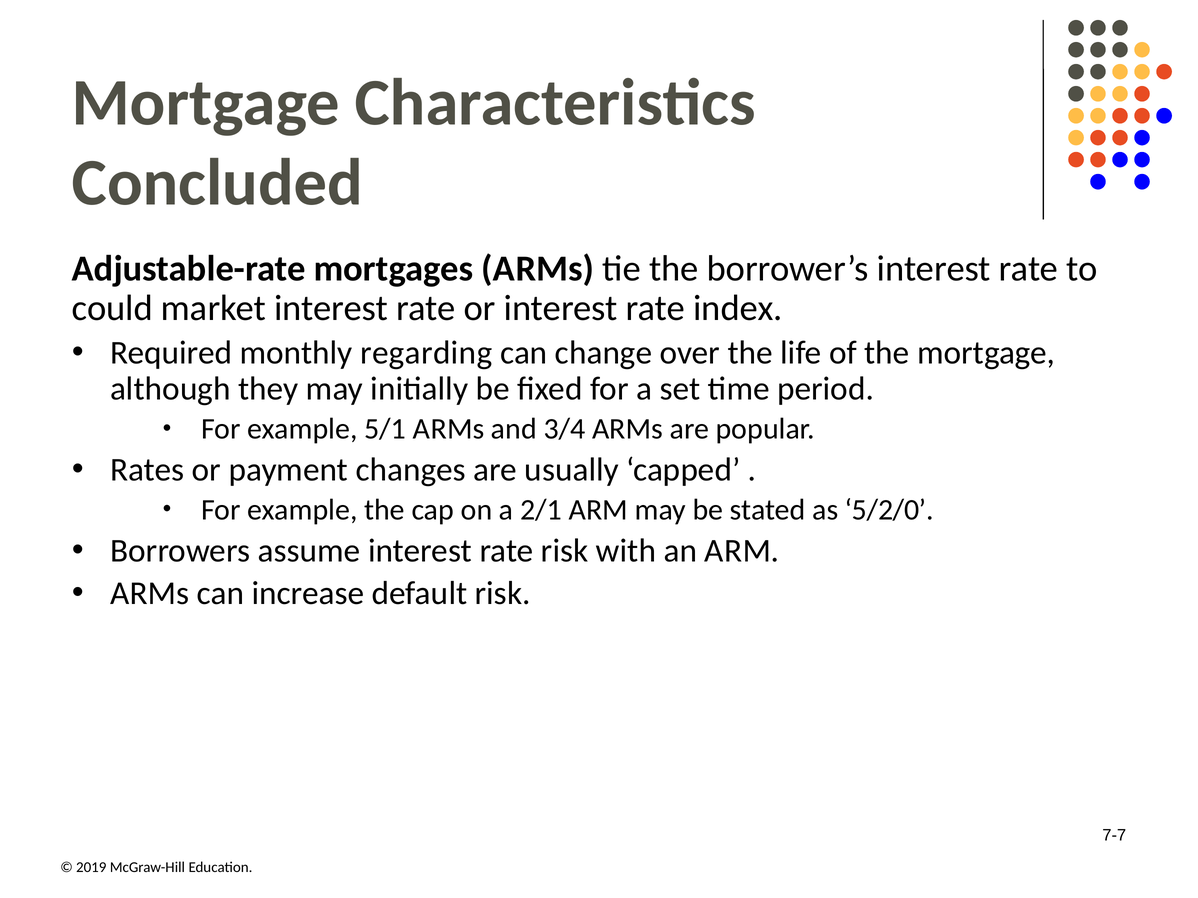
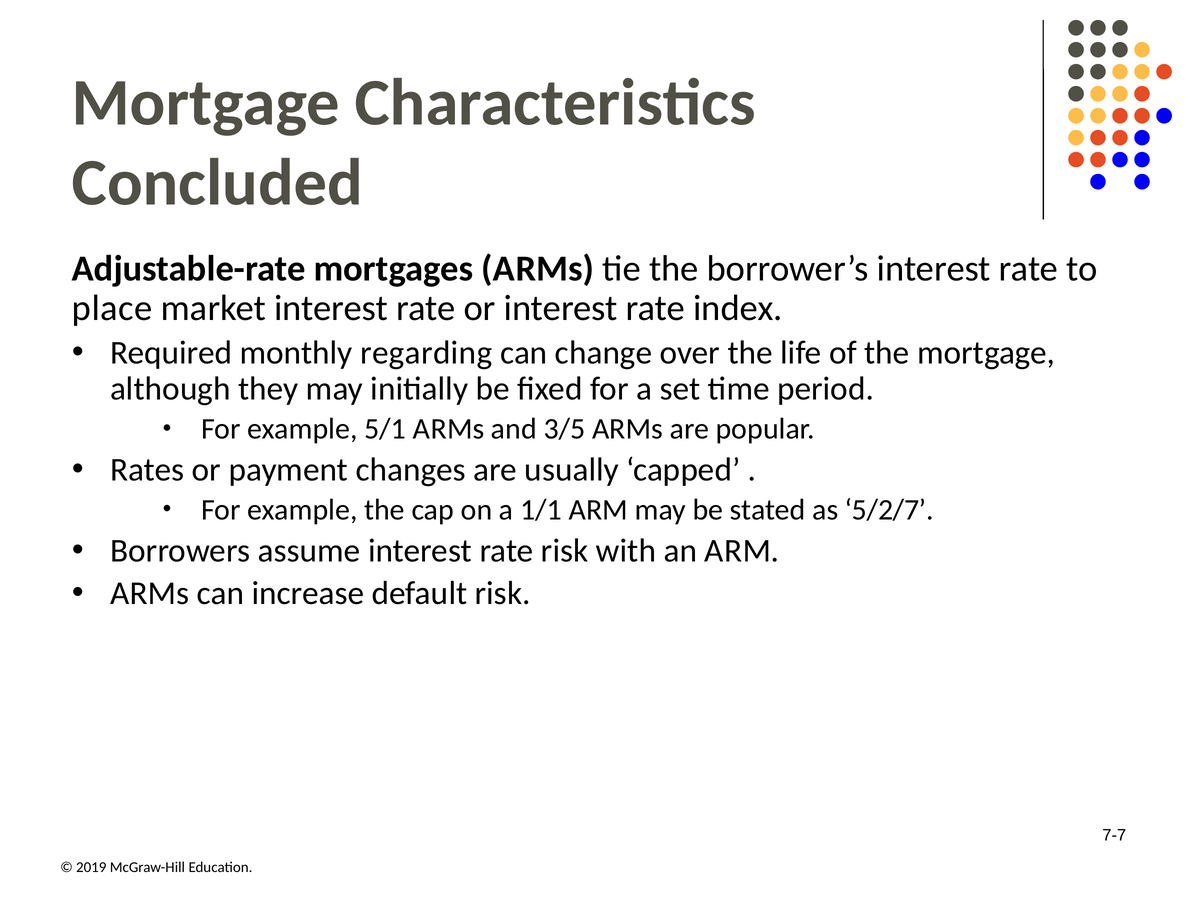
could: could -> place (112, 309)
3/4: 3/4 -> 3/5 (564, 429)
2/1: 2/1 -> 1/1 (541, 510)
5/2/0: 5/2/0 -> 5/2/7 (889, 510)
